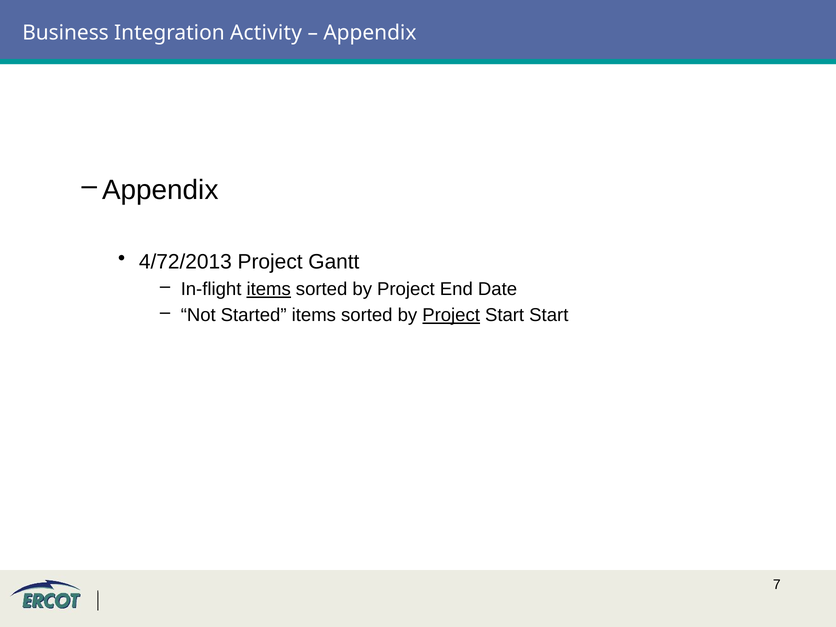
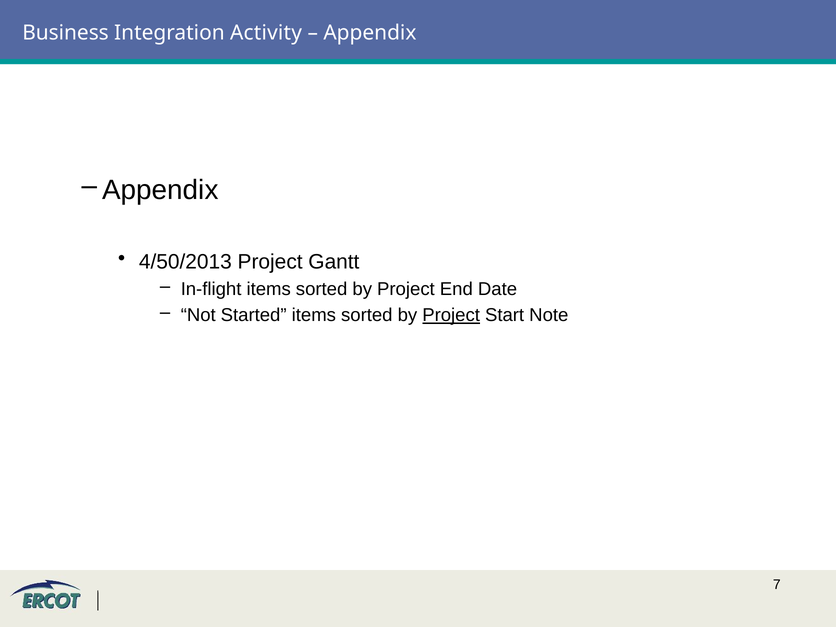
4/72/2013: 4/72/2013 -> 4/50/2013 (185, 262)
items underline: present -> none (269, 289)
Start Start: Start -> Note (549, 315)
